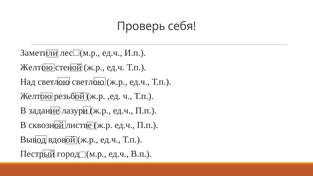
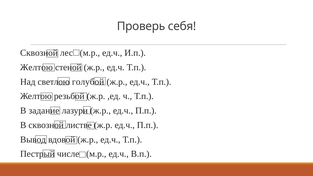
Заметили: Заметили -> Сквозной (39, 53)
светлою светлою: светлою -> голубой (88, 82)
город: город -> числе (68, 154)
